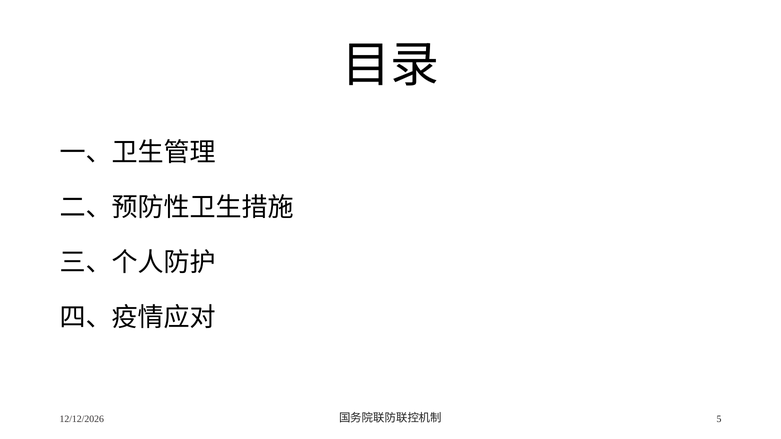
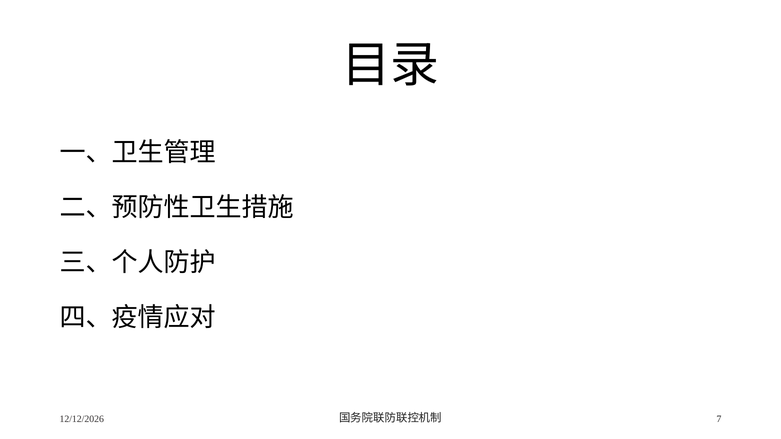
5: 5 -> 7 (719, 420)
